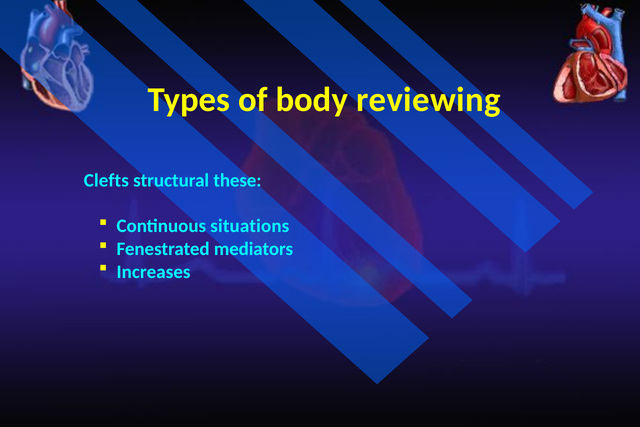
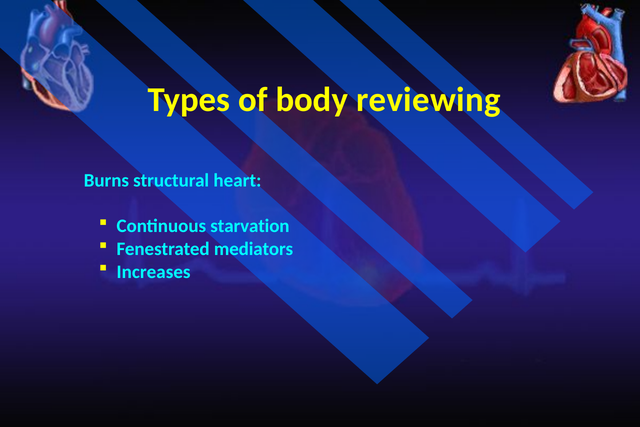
Clefts: Clefts -> Burns (106, 181)
these: these -> heart (237, 181)
situations: situations -> starvation (250, 226)
